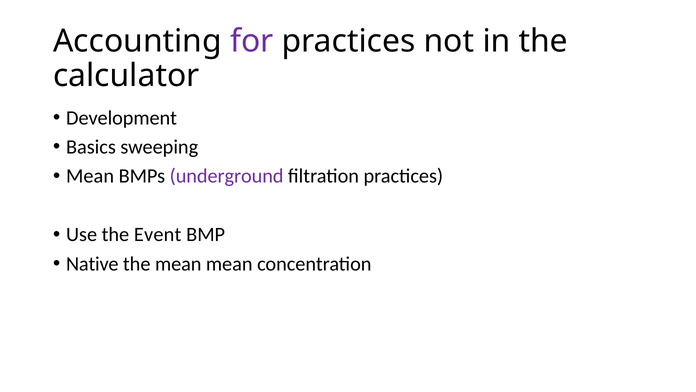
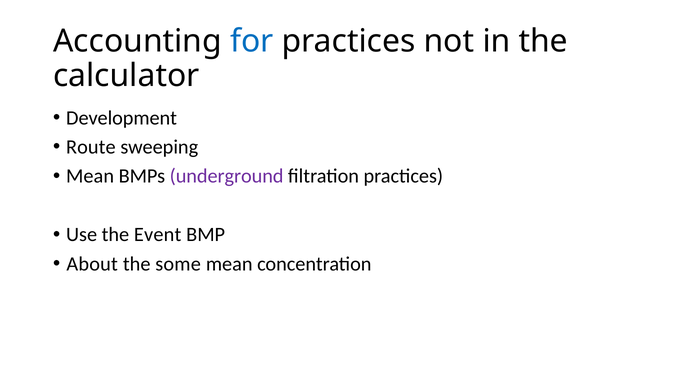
for colour: purple -> blue (252, 41)
Basics: Basics -> Route (91, 147)
Native: Native -> About (92, 264)
the mean: mean -> some (178, 264)
